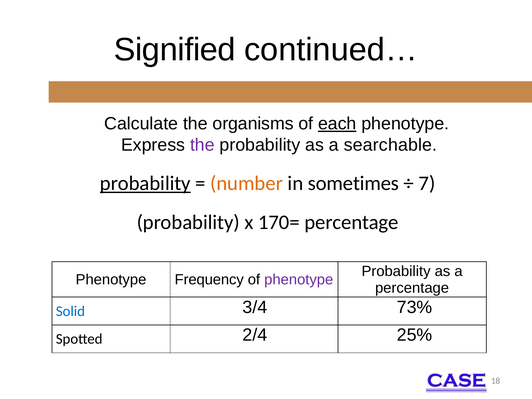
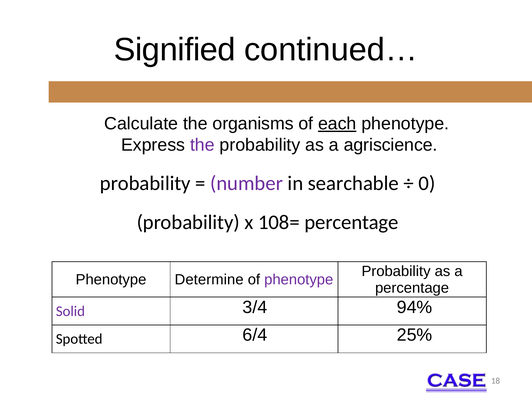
searchable: searchable -> agriscience (391, 145)
probability underline: present -> none (145, 183)
number colour: orange -> purple (247, 183)
sometimes: sometimes -> searchable (353, 183)
7: 7 -> 0 (427, 183)
170=: 170= -> 108= (279, 222)
Frequency: Frequency -> Determine (209, 280)
Solid colour: blue -> purple (70, 311)
73%: 73% -> 94% (415, 307)
2/4: 2/4 -> 6/4 (255, 335)
